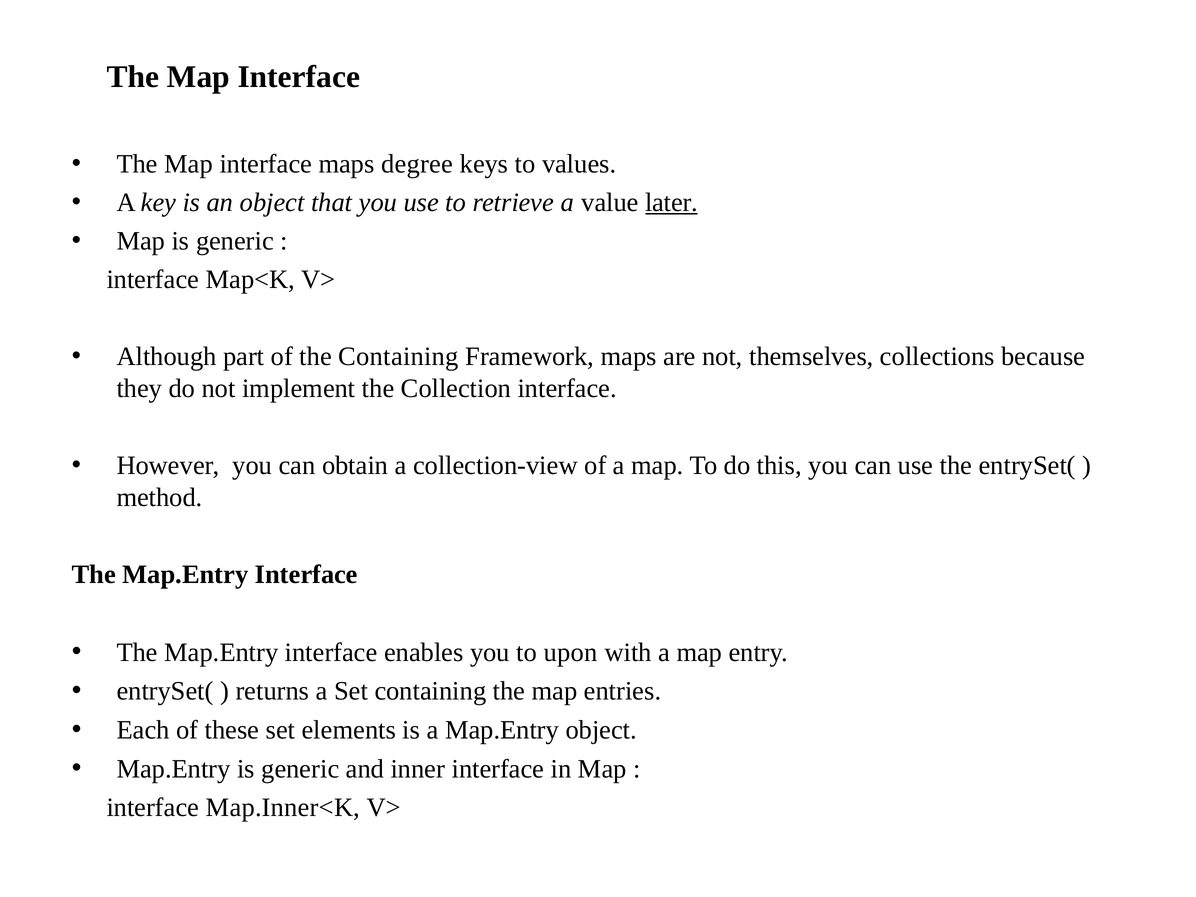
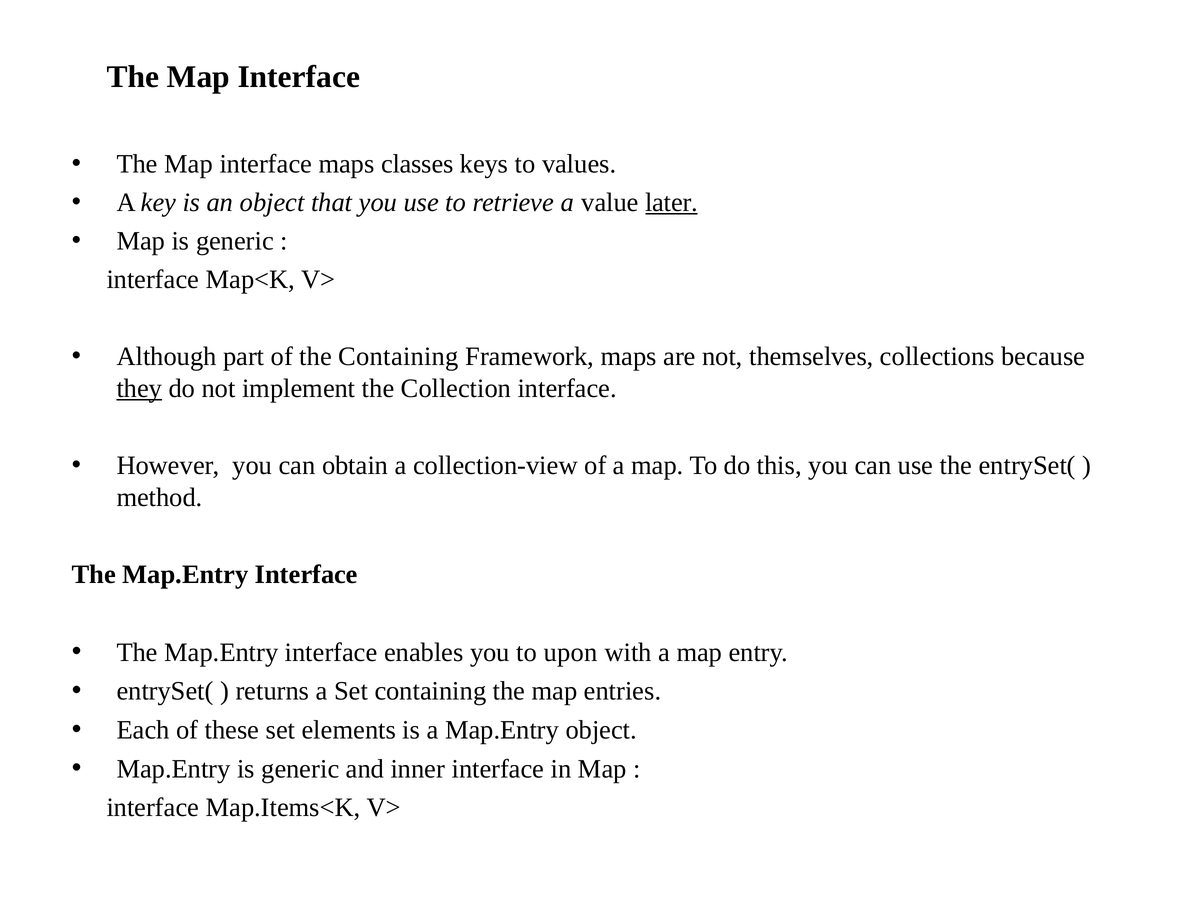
degree: degree -> classes (417, 164)
they underline: none -> present (139, 388)
Map.Inner<K: Map.Inner<K -> Map.Items<K (283, 808)
